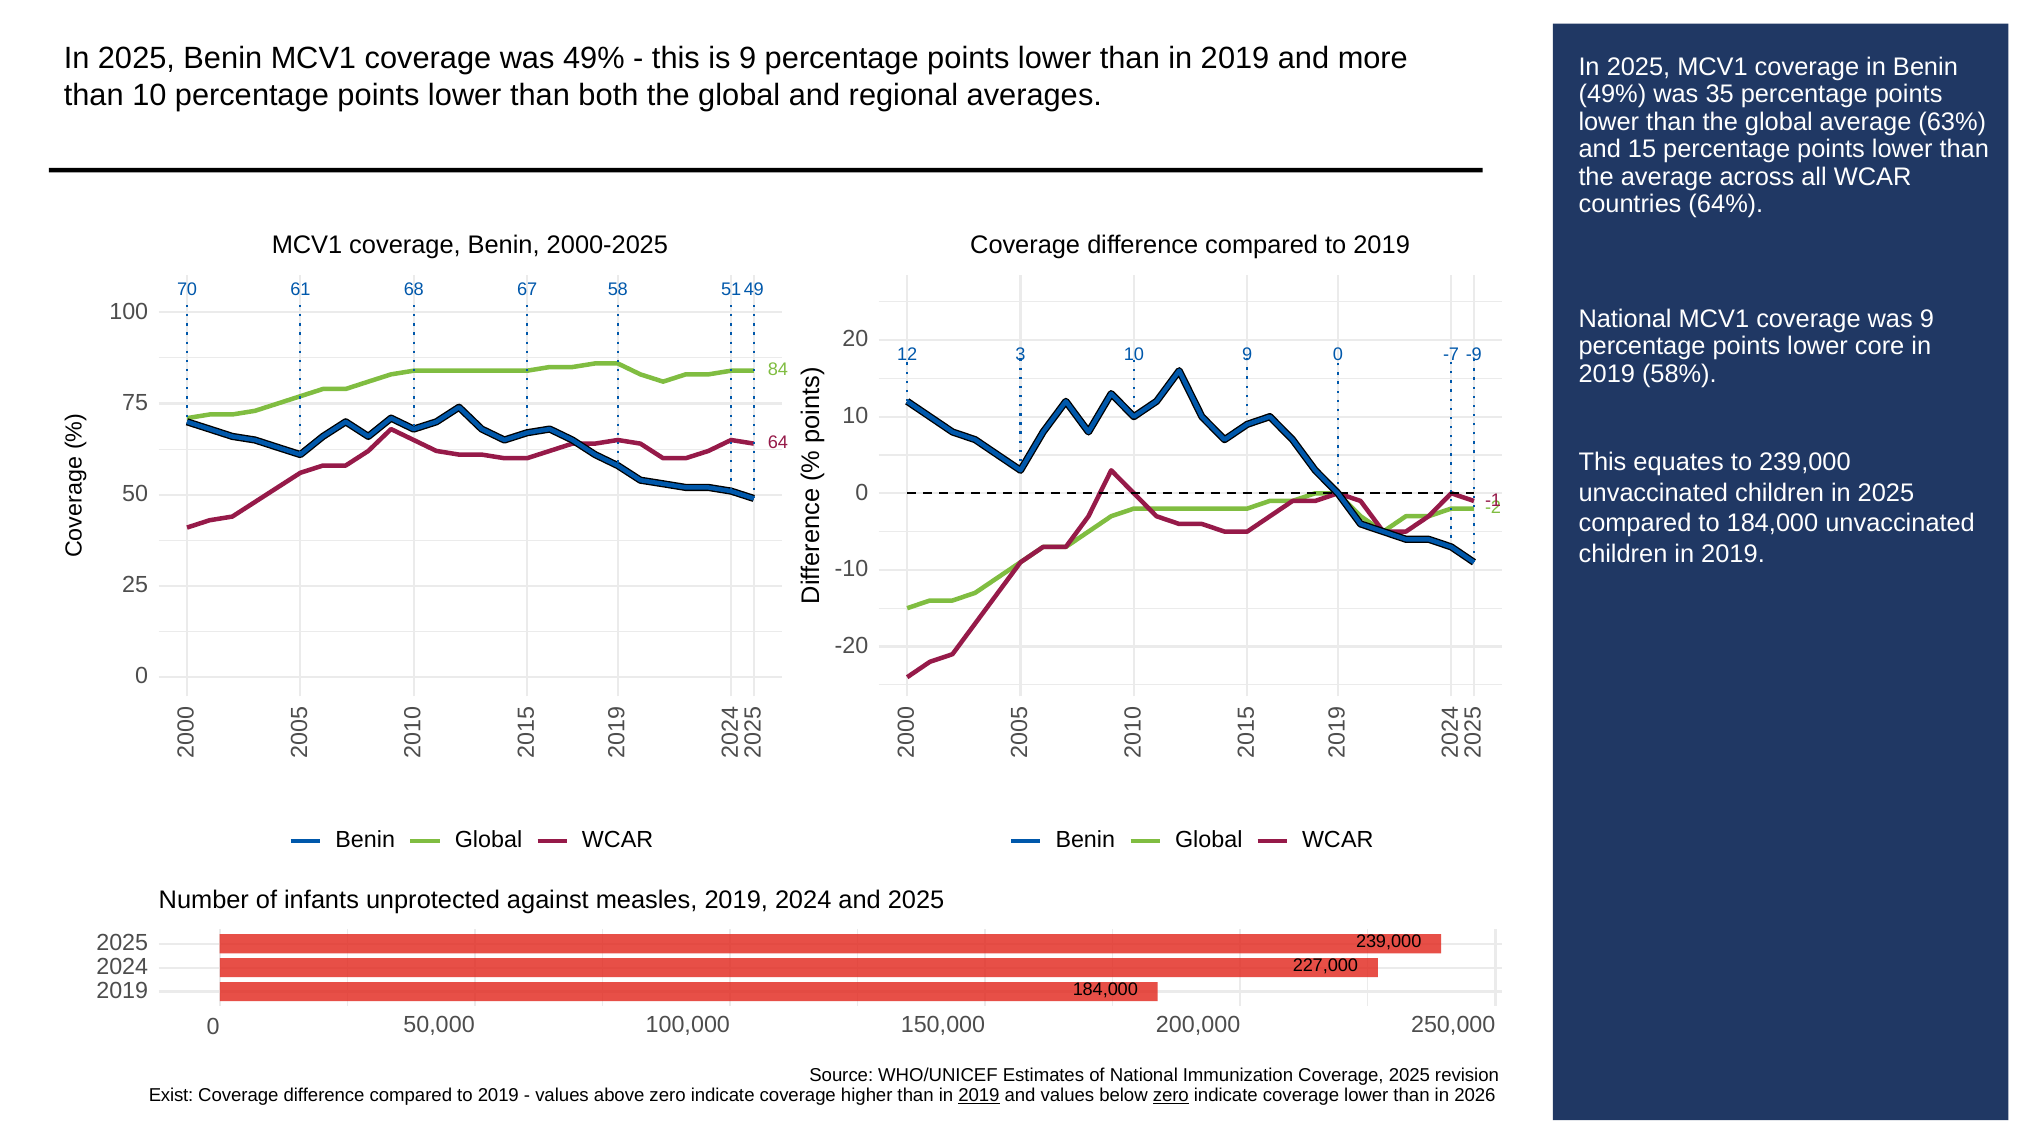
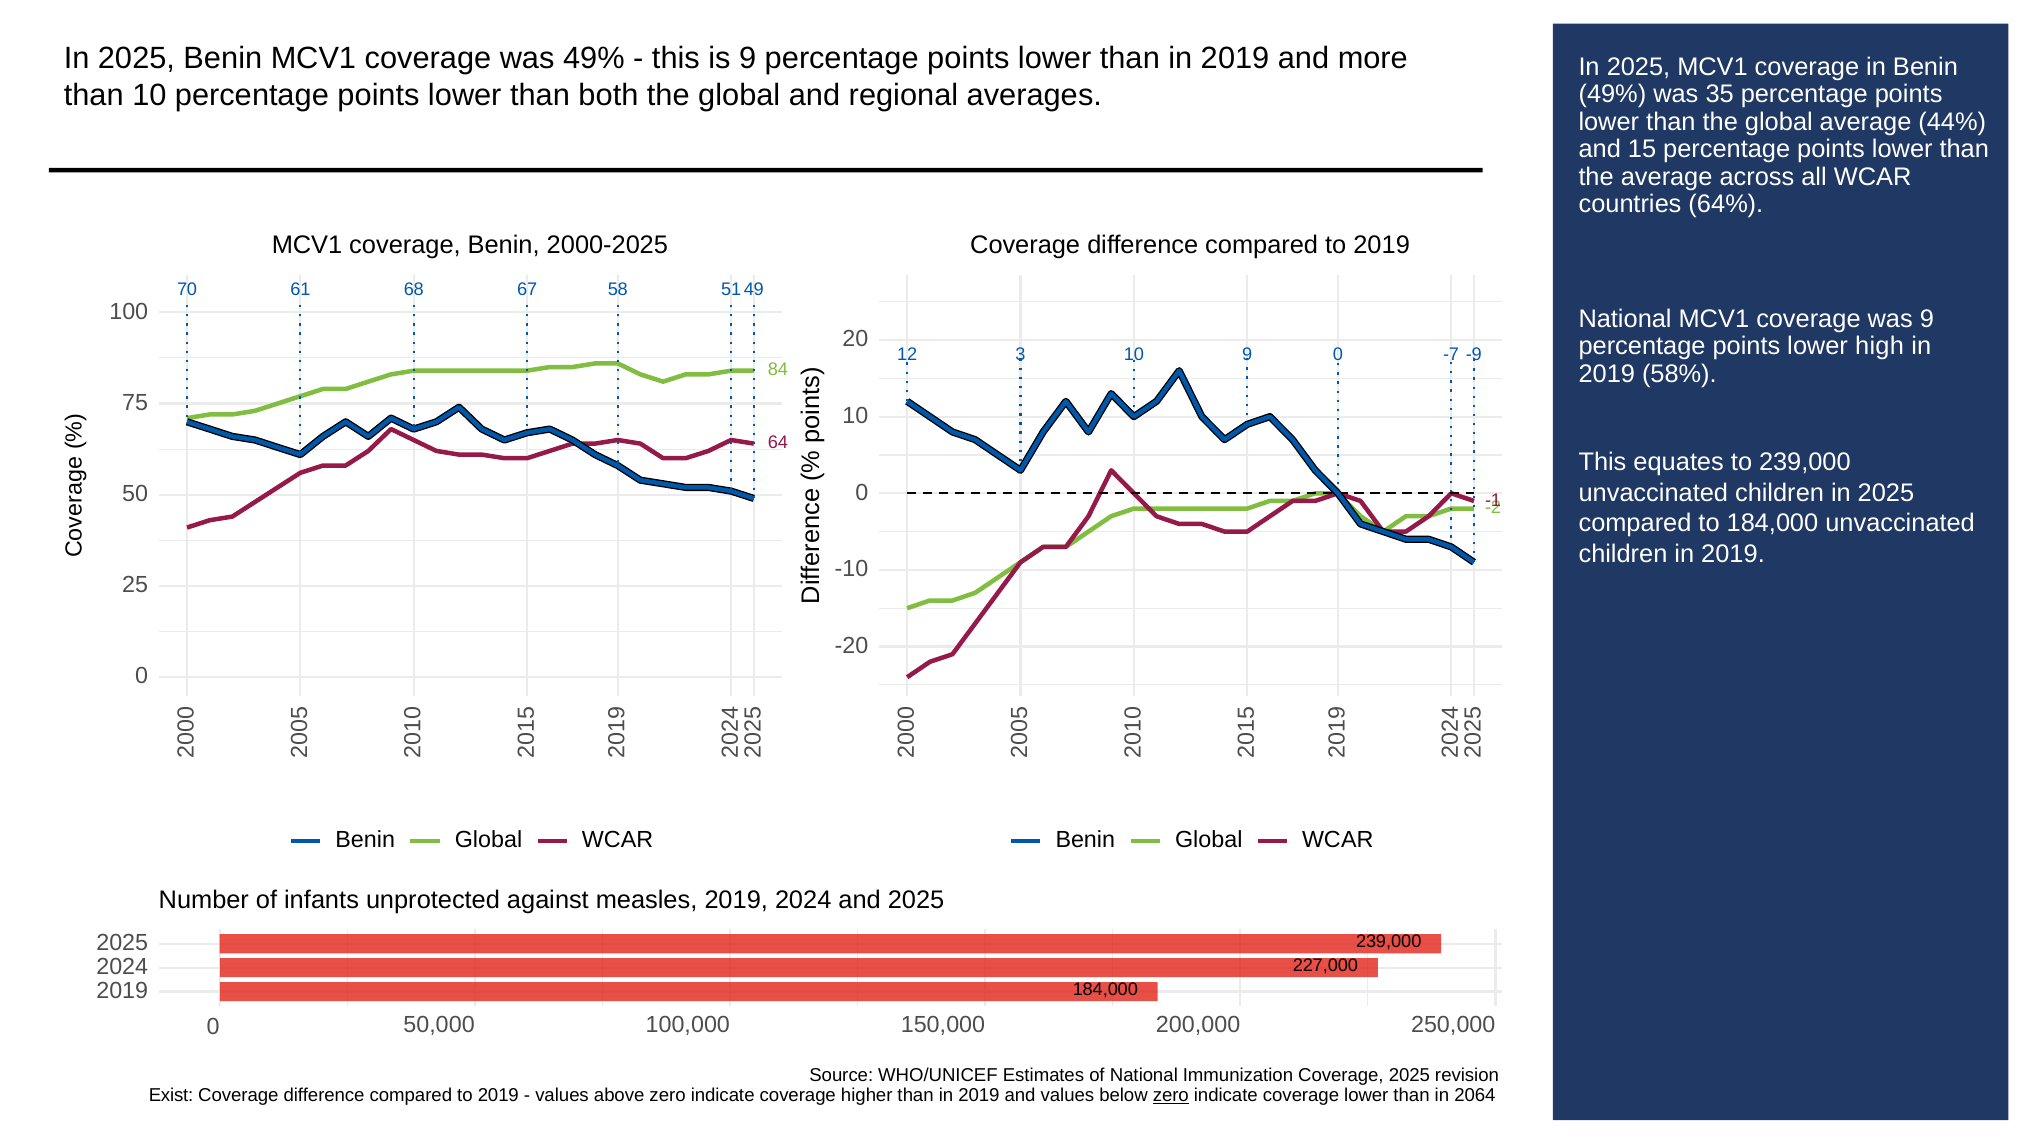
63%: 63% -> 44% (1952, 122)
core: core -> high (1880, 347)
2019 underline: present -> none (979, 1095)
2026: 2026 -> 2064 (1475, 1095)
